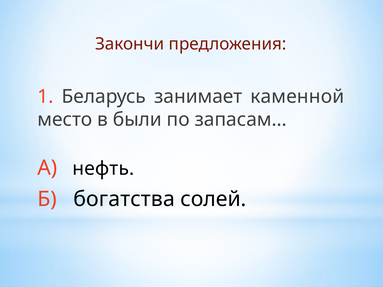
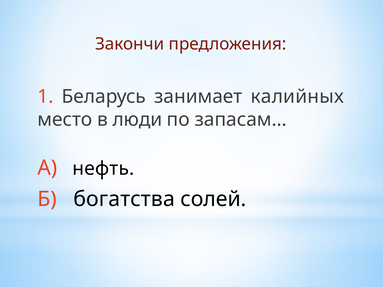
каменной: каменной -> калийных (297, 97)
были: были -> люди (137, 120)
